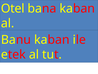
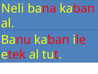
Otel: Otel -> Neli (13, 8)
